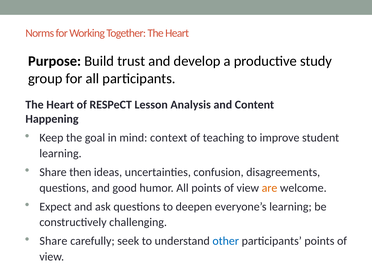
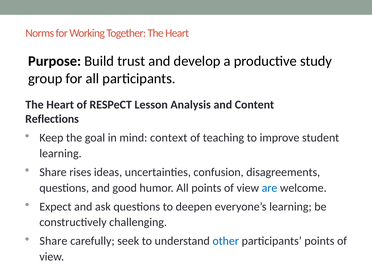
Happening: Happening -> Reflections (52, 119)
then: then -> rises (80, 172)
are colour: orange -> blue (270, 188)
